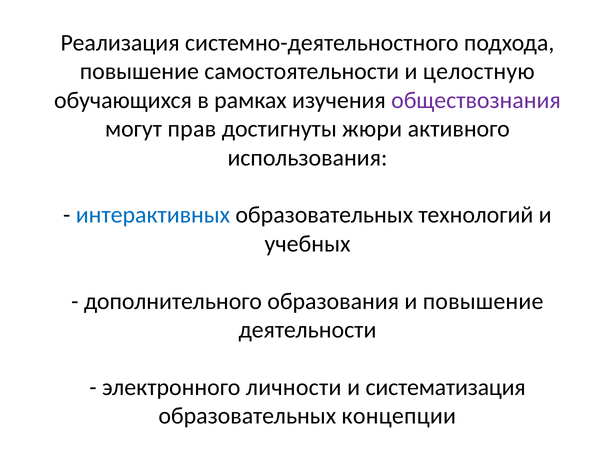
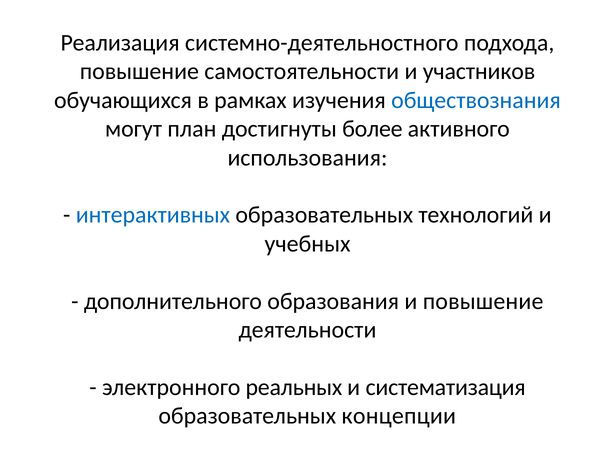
целостную: целостную -> участников (479, 72)
обществознания colour: purple -> blue (476, 100)
прав: прав -> план (192, 129)
жюри: жюри -> более (372, 129)
личности: личности -> реальных (294, 387)
